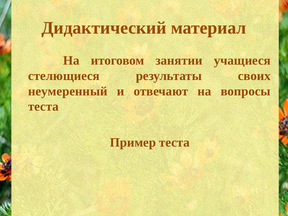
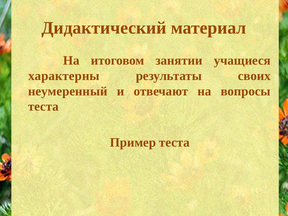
стелющиеся: стелющиеся -> характерны (64, 76)
